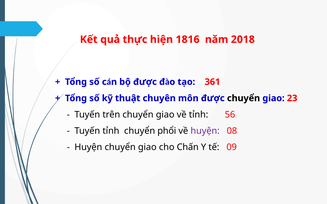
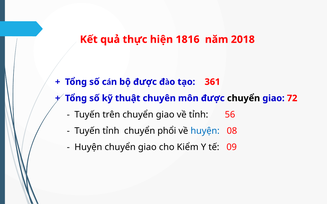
23: 23 -> 72 (292, 98)
huyện colour: purple -> blue (205, 131)
Chấn: Chấn -> Kiểm (188, 147)
